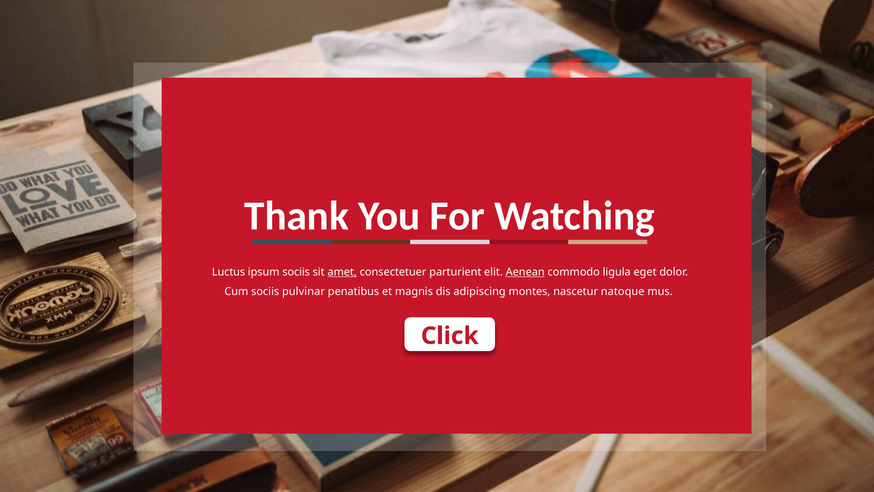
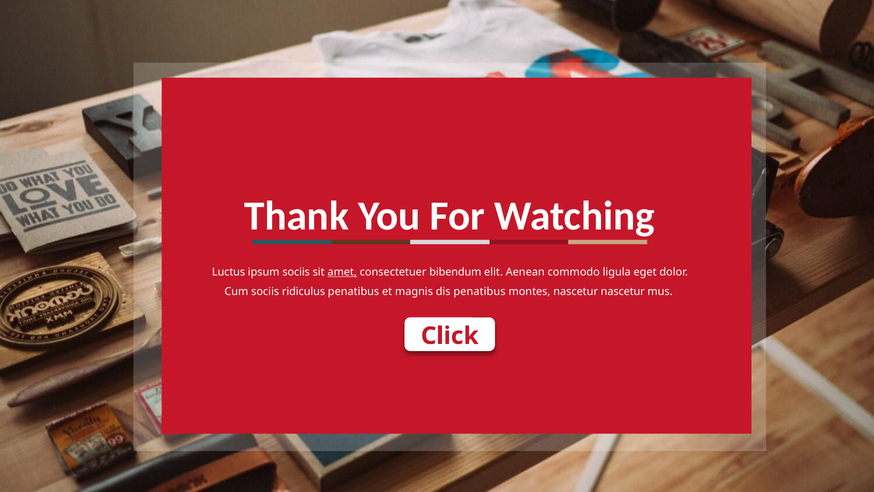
parturient: parturient -> bibendum (455, 272)
Aenean underline: present -> none (525, 272)
pulvinar: pulvinar -> ridiculus (304, 292)
dis adipiscing: adipiscing -> penatibus (479, 292)
nascetur natoque: natoque -> nascetur (623, 292)
